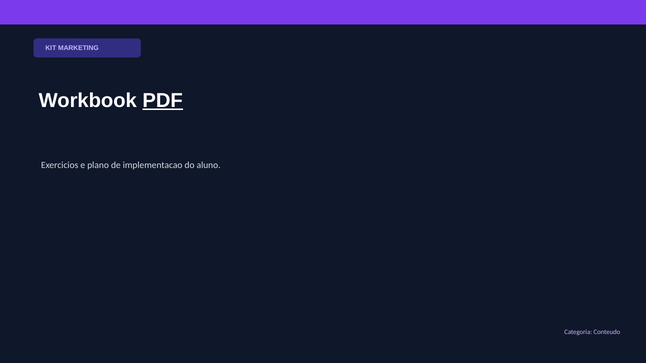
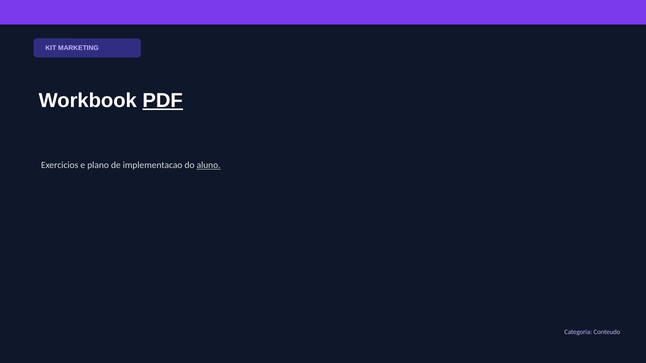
aluno underline: none -> present (209, 165)
